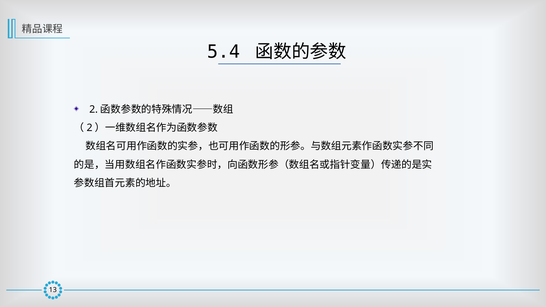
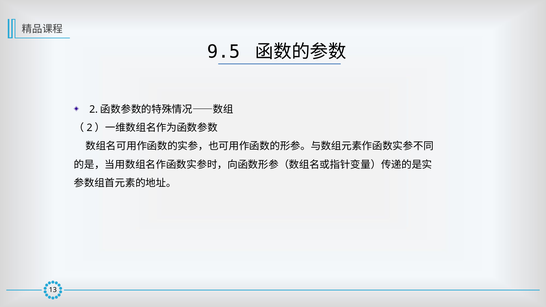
5.4: 5.4 -> 9.5 (224, 52)
